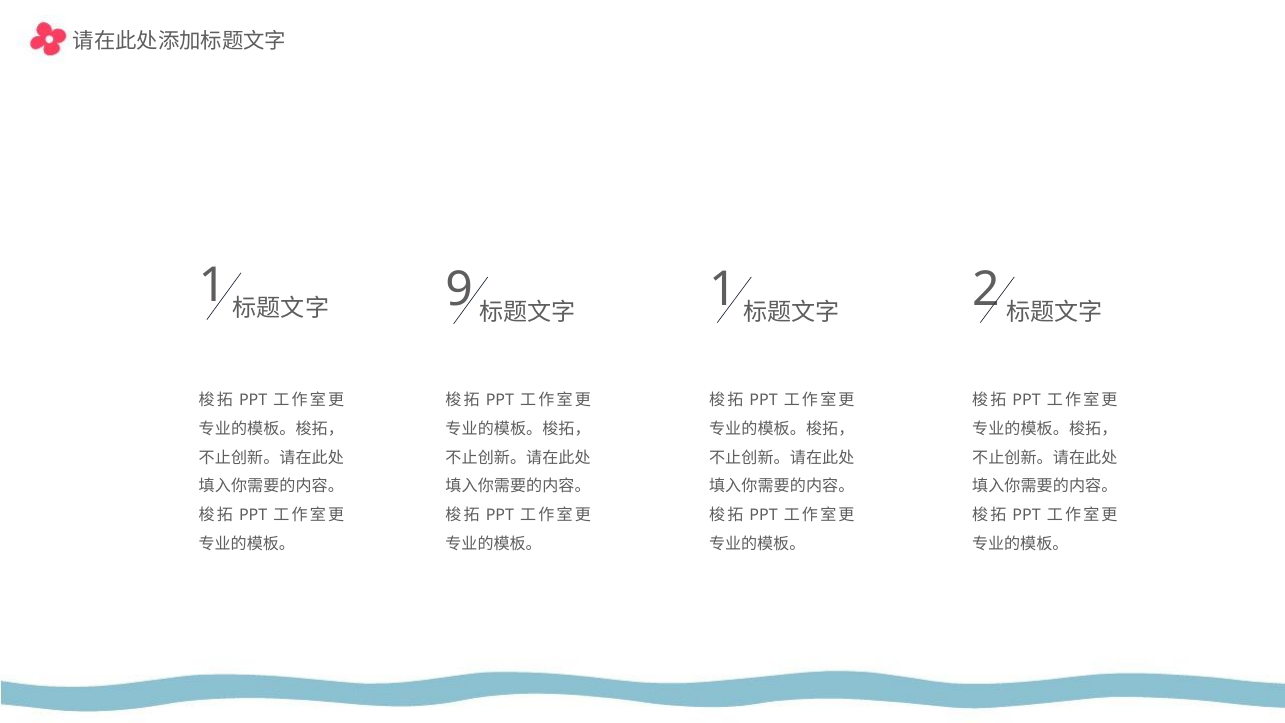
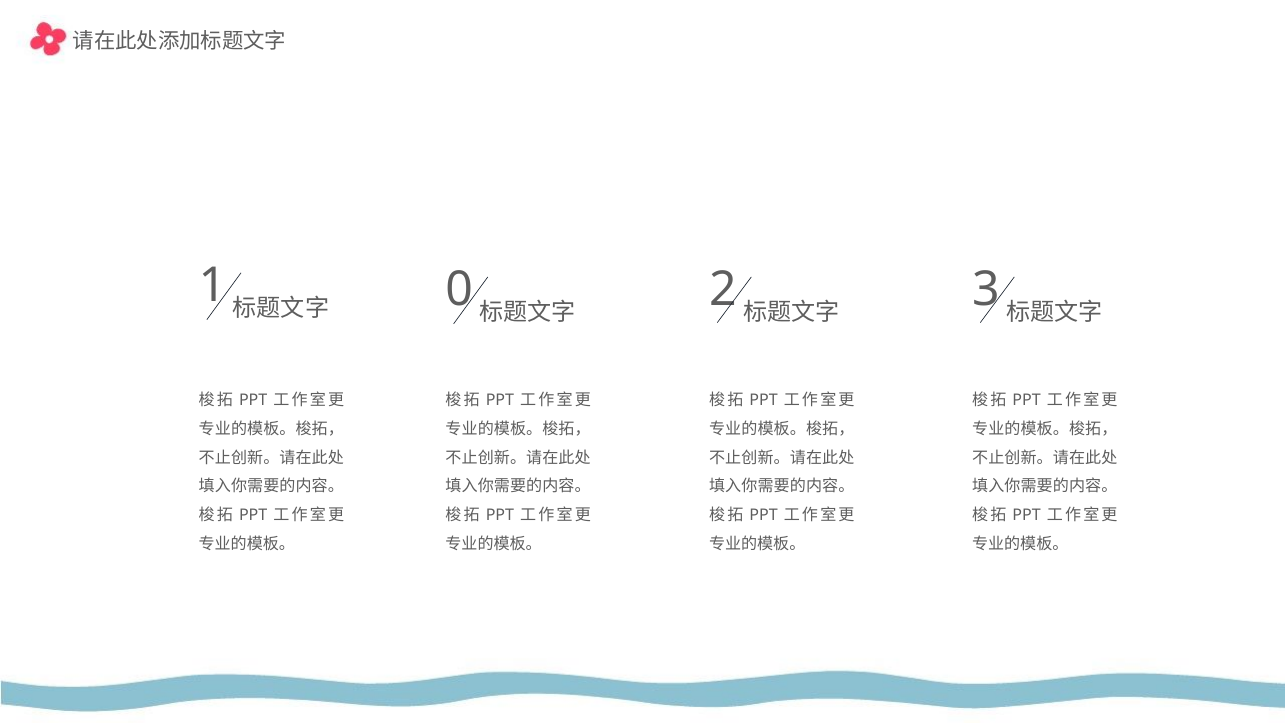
9: 9 -> 0 (459, 290)
1: 1 -> 2 (723, 290)
2: 2 -> 3 (986, 290)
